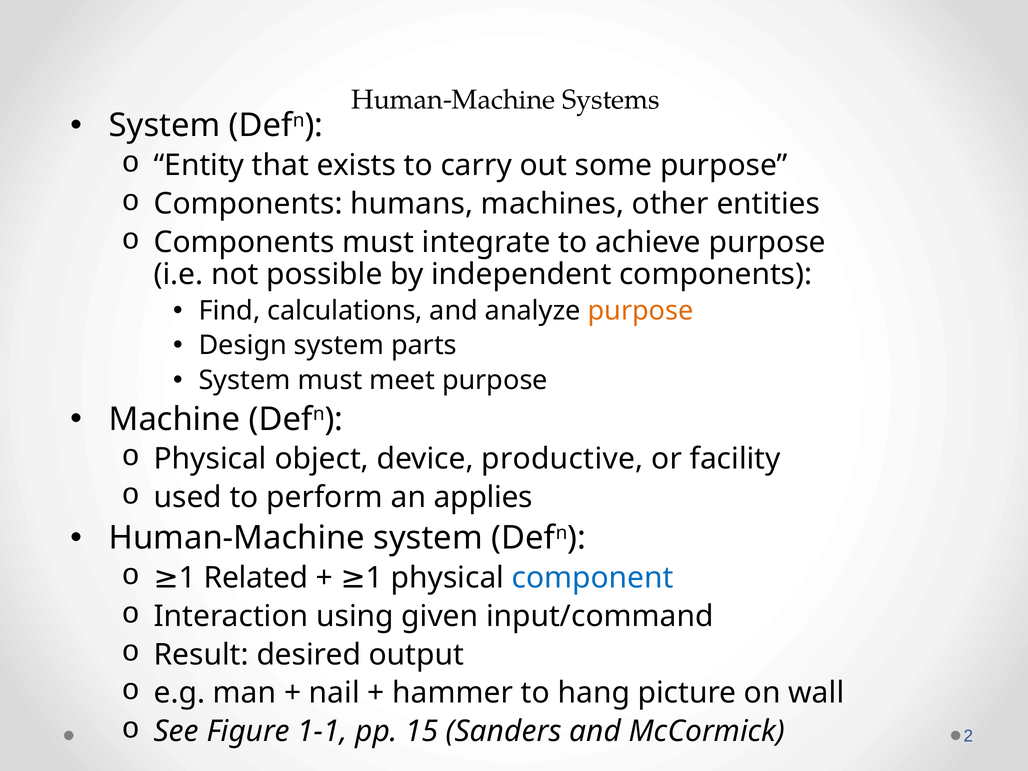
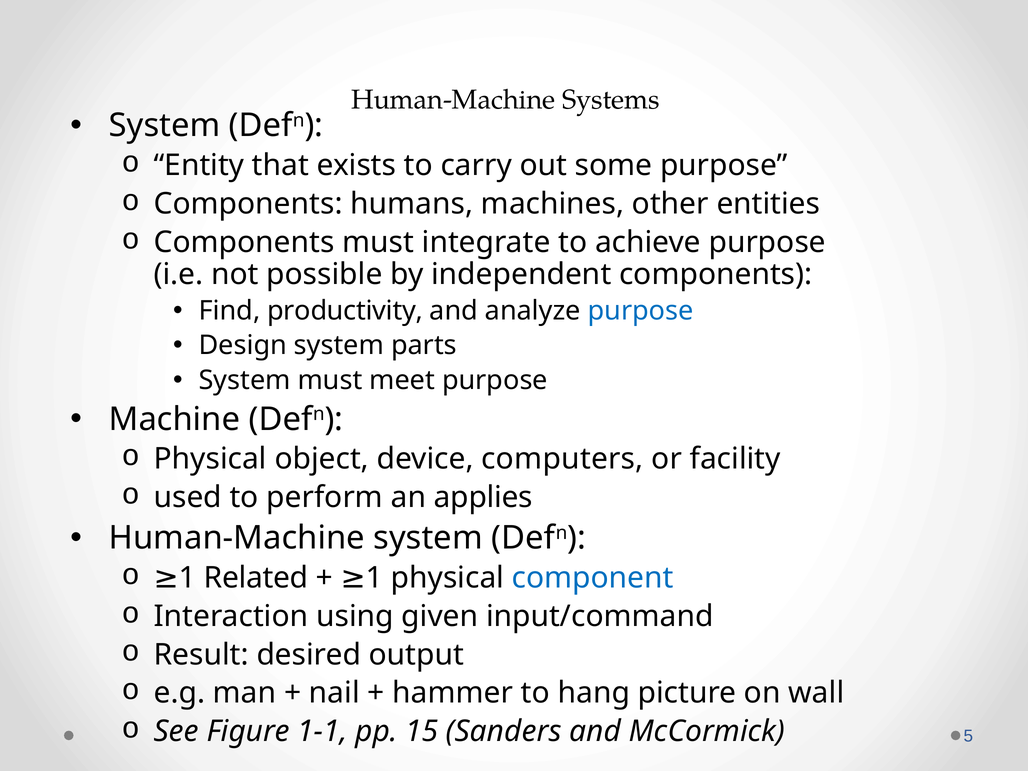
calculations: calculations -> productivity (345, 311)
purpose colour: orange -> blue (641, 311)
productive: productive -> computers (562, 459)
2: 2 -> 5 (968, 736)
